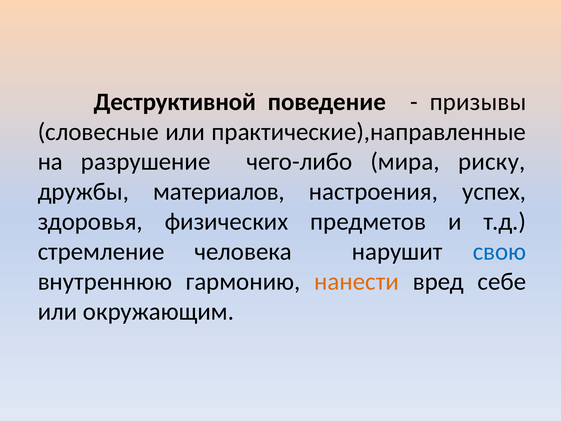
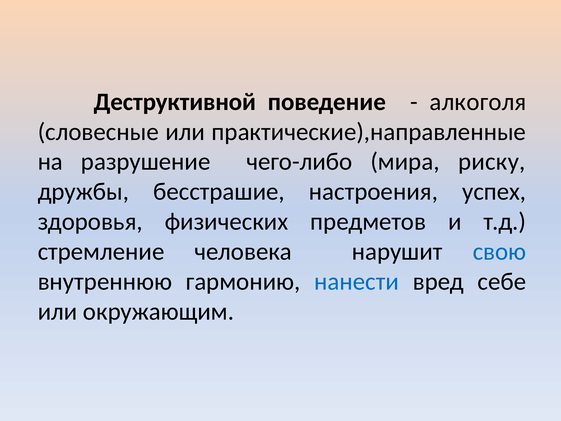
призывы: призывы -> алкоголя (478, 102)
материалов: материалов -> бесстрашие (219, 192)
нанести colour: orange -> blue (357, 281)
